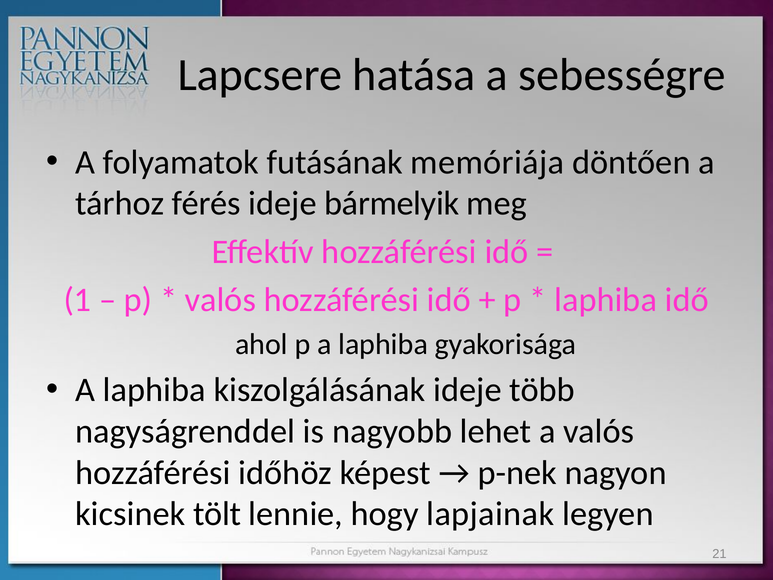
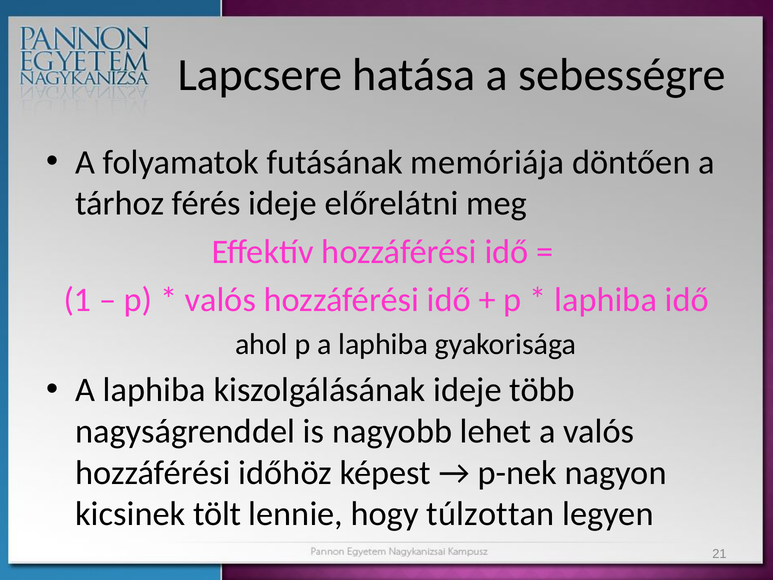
bármelyik: bármelyik -> előrelátni (392, 203)
lapjainak: lapjainak -> túlzottan (490, 514)
